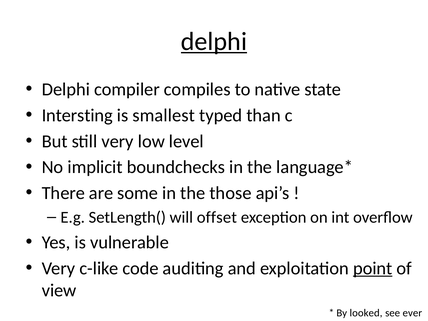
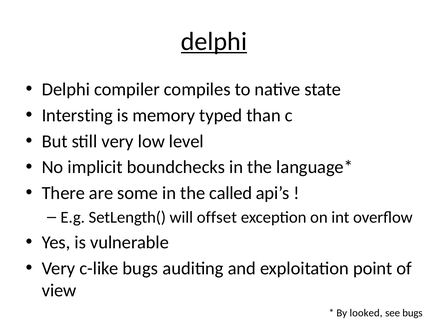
smallest: smallest -> memory (164, 115)
those: those -> called (231, 193)
c-like code: code -> bugs (140, 268)
point underline: present -> none (373, 268)
see ever: ever -> bugs (412, 313)
